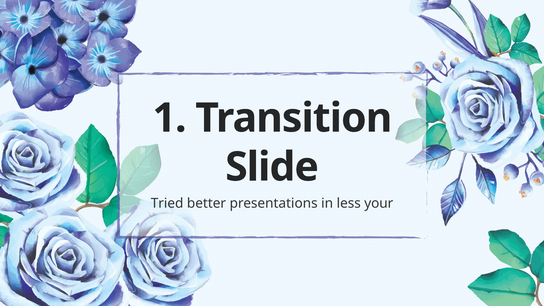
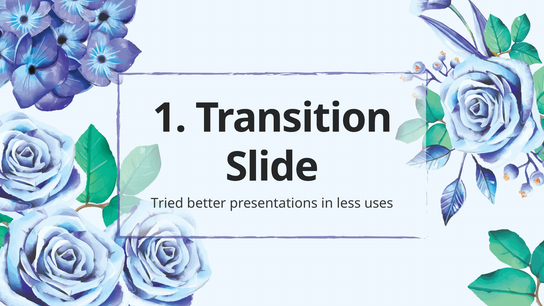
your: your -> uses (379, 203)
